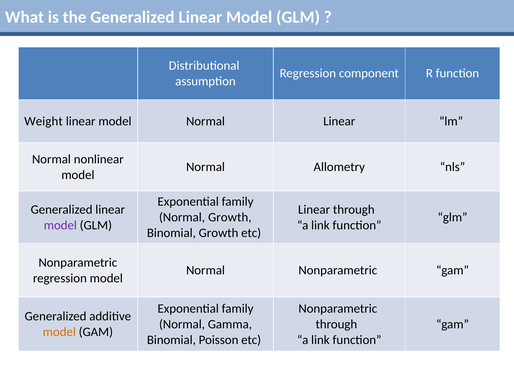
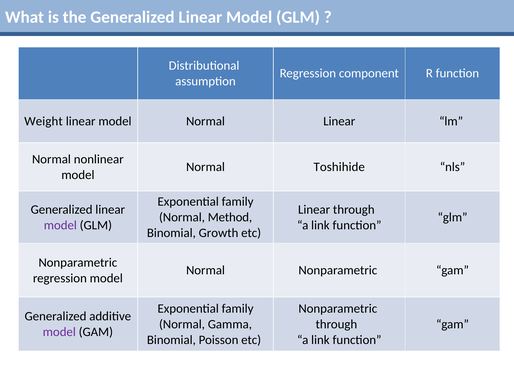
Allometry: Allometry -> Toshihide (339, 167)
Normal Growth: Growth -> Method (230, 218)
model colour: orange -> purple (59, 332)
